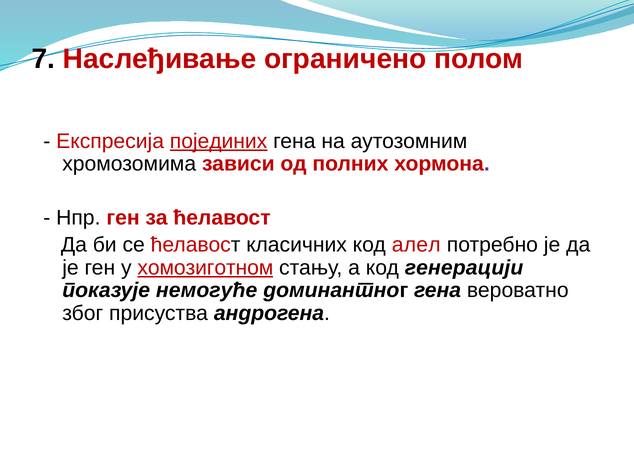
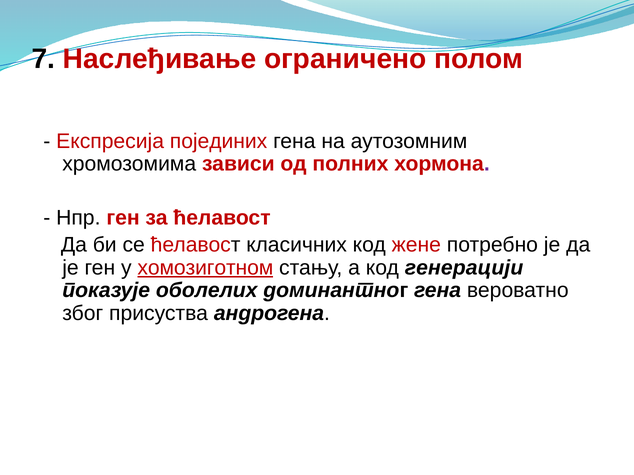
појединих underline: present -> none (219, 141)
алел: алел -> жене (416, 245)
немогуће: немогуће -> оболелих (207, 291)
